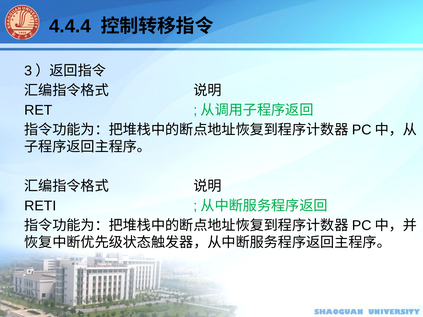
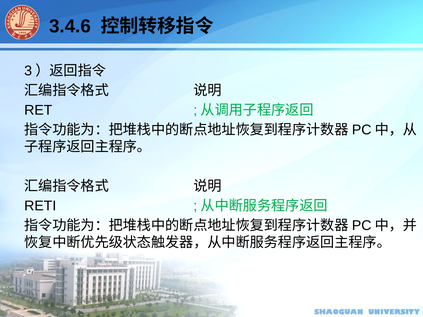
4.4.4: 4.4.4 -> 3.4.6 (70, 26)
